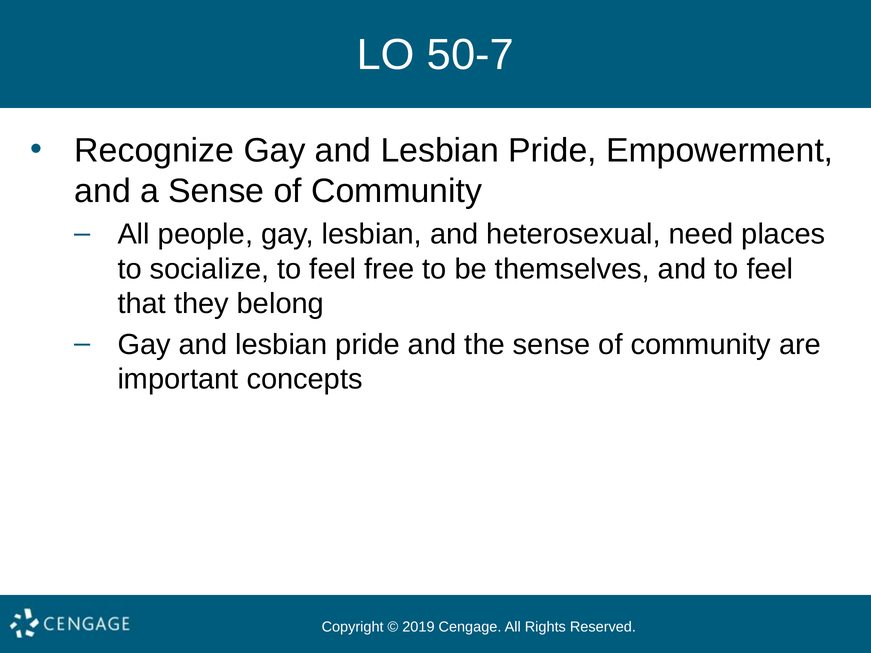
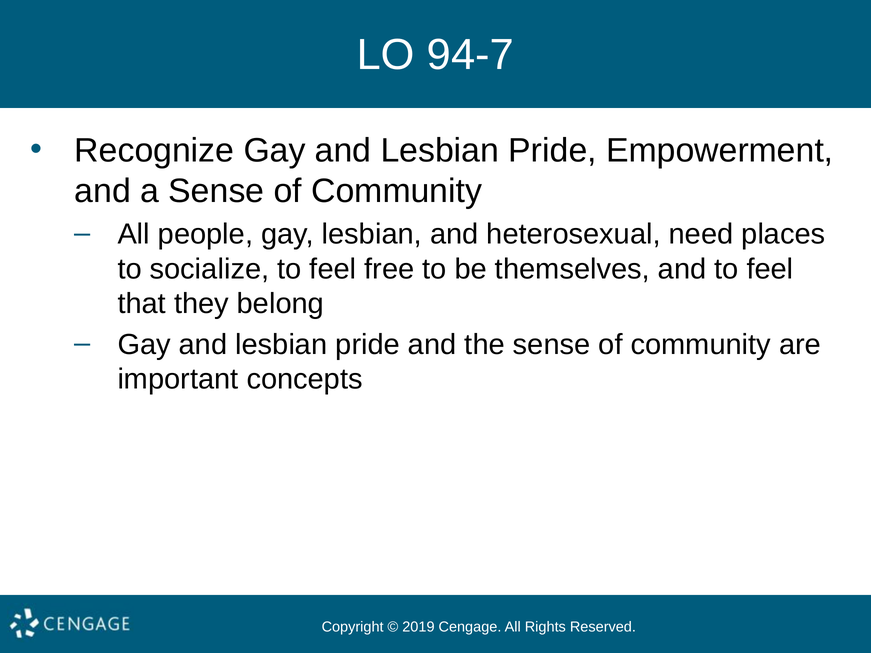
50-7: 50-7 -> 94-7 (471, 55)
